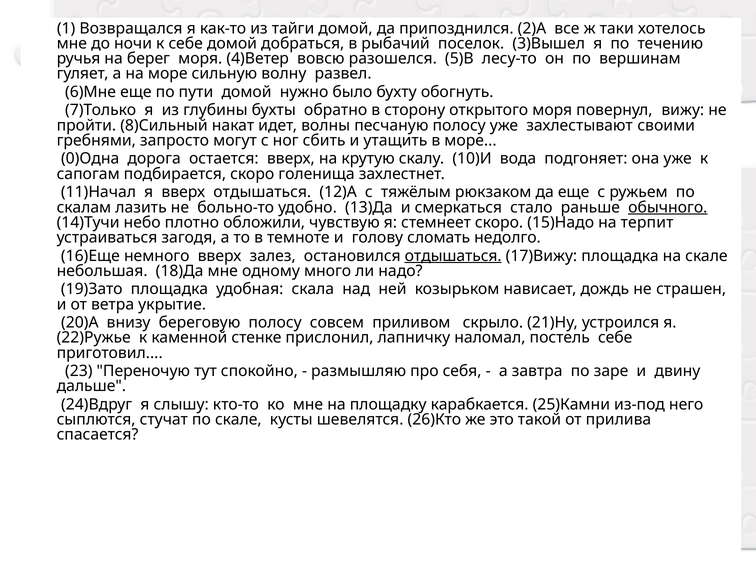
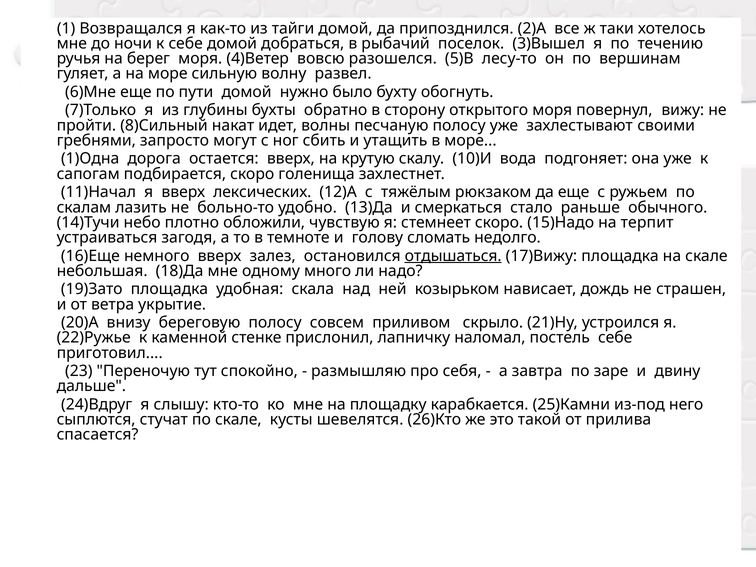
0)Одна: 0)Одна -> 1)Одна (90, 159)
вверх отдышаться: отдышаться -> лексических (262, 192)
обычного underline: present -> none (668, 207)
